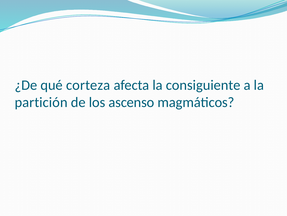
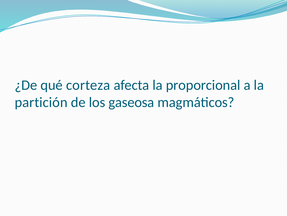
consiguiente: consiguiente -> proporcional (203, 85)
ascenso: ascenso -> gaseosa (131, 102)
